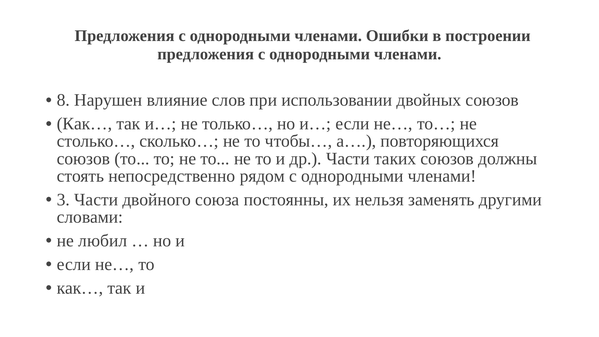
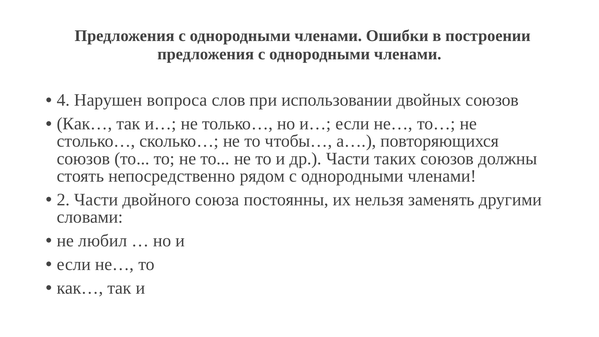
8: 8 -> 4 (63, 100)
влияние: влияние -> вопроса (177, 100)
3: 3 -> 2 (63, 200)
